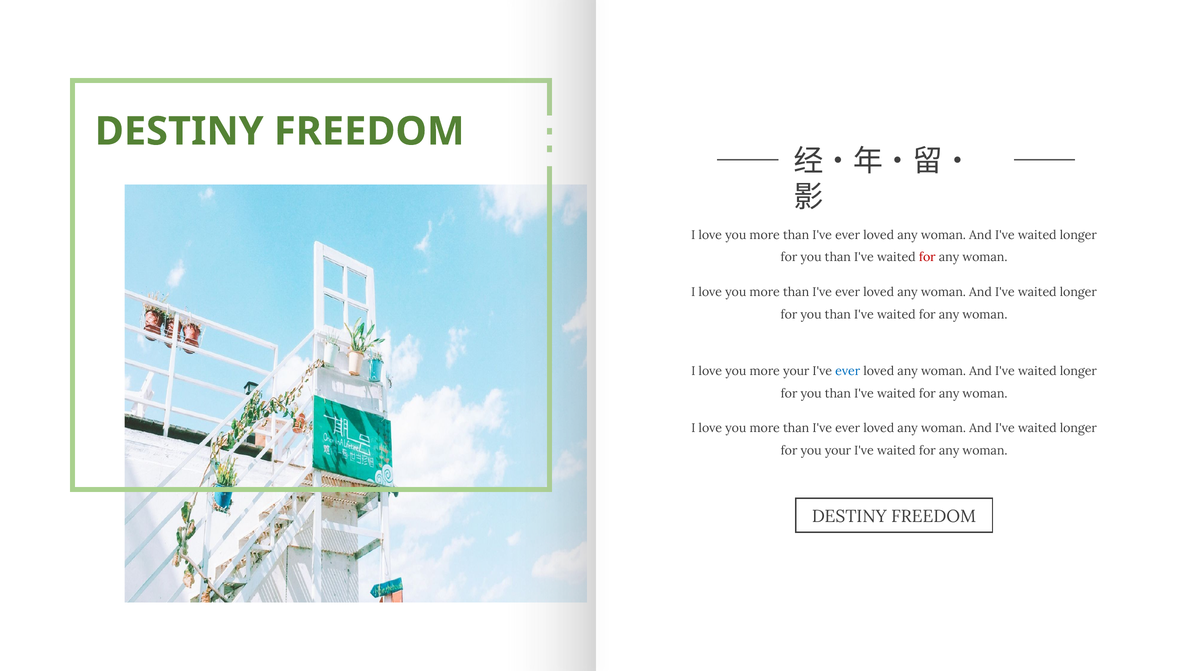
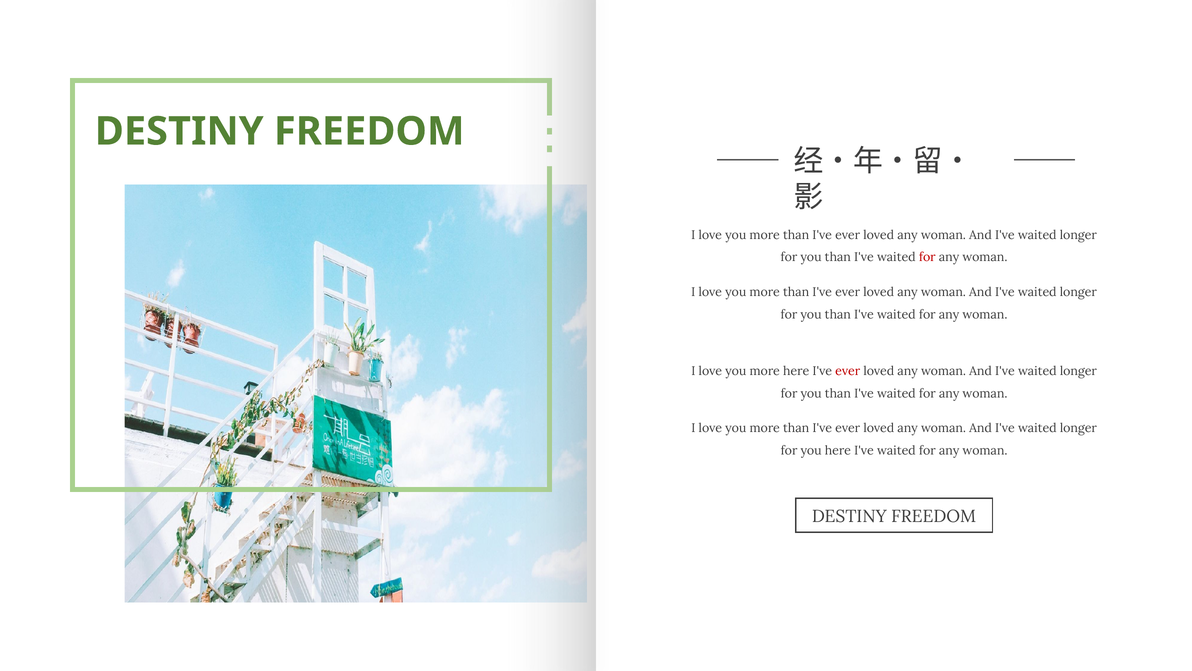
more your: your -> here (796, 371)
ever colour: blue -> red (848, 371)
you your: your -> here (838, 450)
